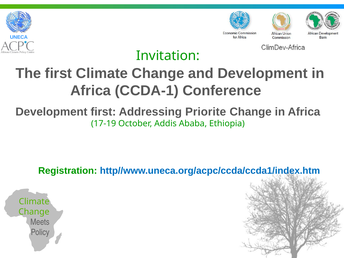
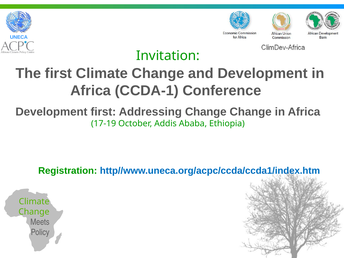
Addressing Priorite: Priorite -> Change (206, 112)
